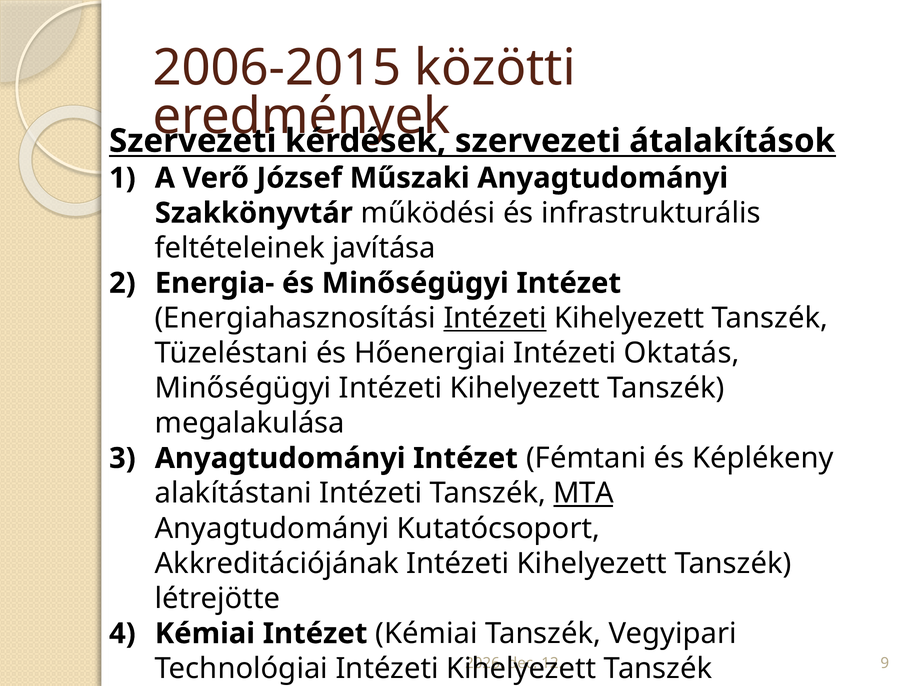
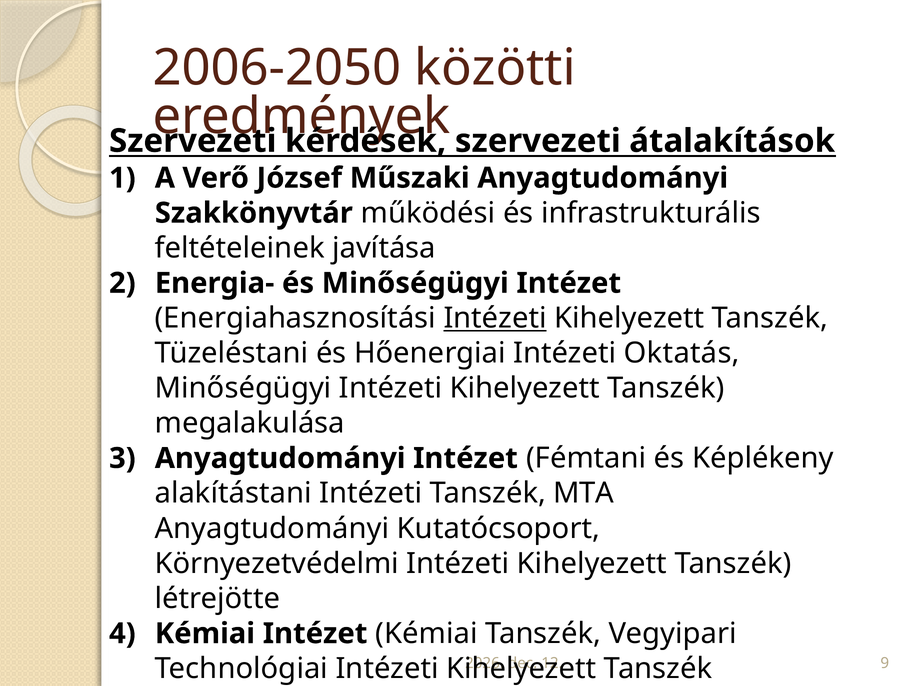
2006-2015: 2006-2015 -> 2006-2050 (277, 68)
MTA underline: present -> none (583, 494)
Akkreditációjának: Akkreditációjának -> Környezetvédelmi (277, 564)
